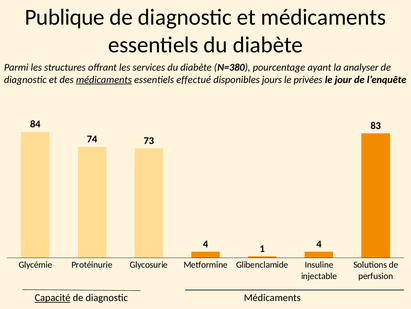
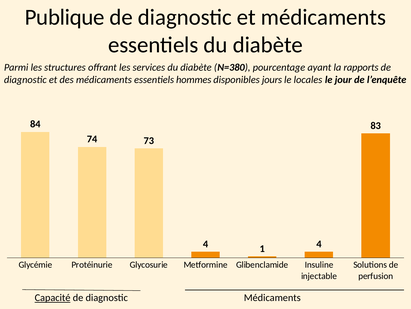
analyser: analyser -> rapports (361, 67)
médicaments underline: present -> none (104, 79)
effectué: effectué -> hommes (194, 79)
privées: privées -> locales (308, 79)
